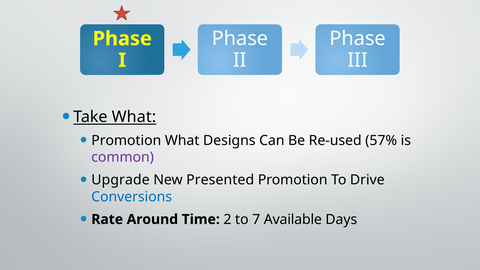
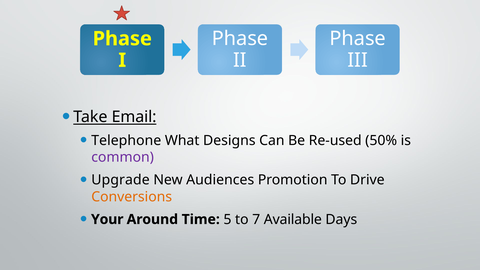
Take What: What -> Email (134, 117)
Promotion: Promotion -> Telephone (126, 141)
57%: 57% -> 50% (381, 141)
Presented: Presented -> Audiences (220, 180)
Conversions colour: blue -> orange (132, 197)
Rate: Rate -> Your (107, 219)
2: 2 -> 5 (227, 219)
